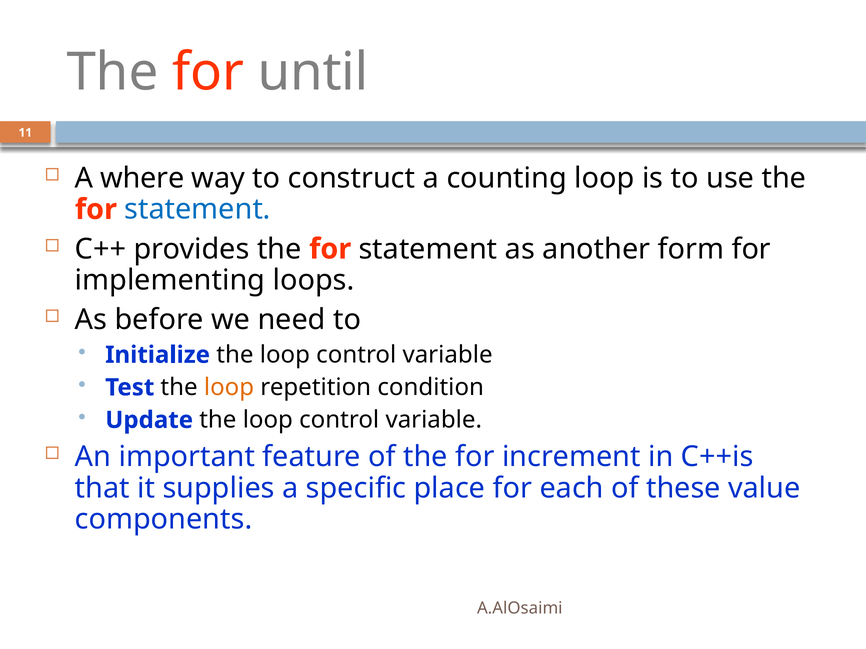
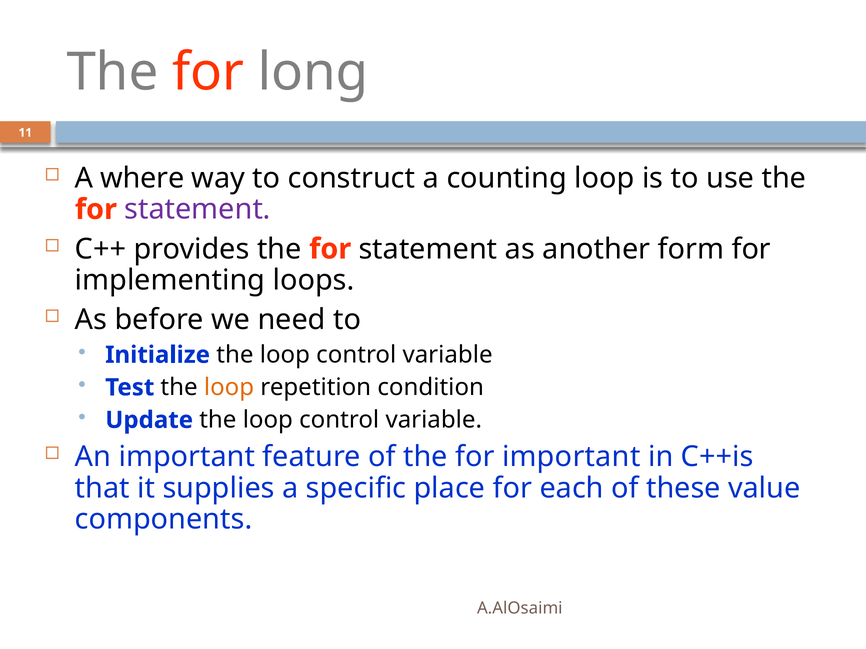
until: until -> long (313, 72)
statement colour: blue -> purple (198, 210)
for increment: increment -> important (571, 457)
